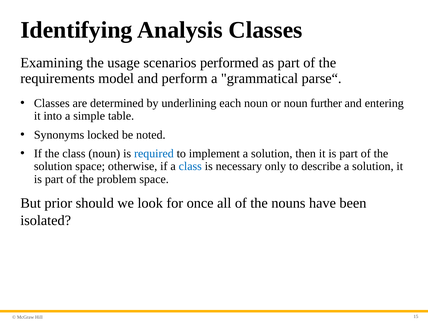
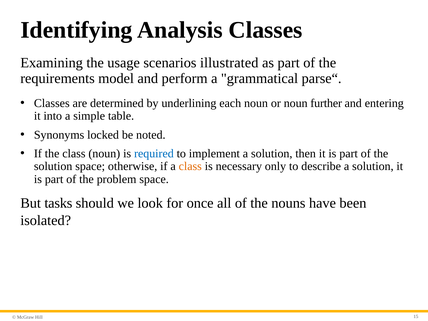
performed: performed -> illustrated (229, 63)
class colour: blue -> orange (190, 166)
prior: prior -> tasks (58, 203)
